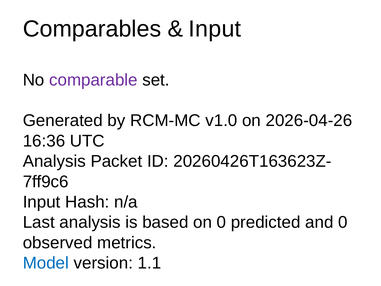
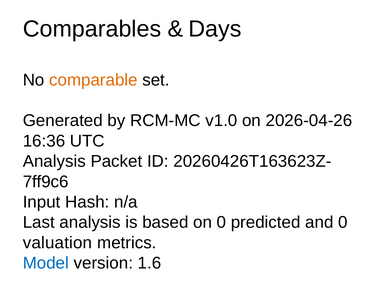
Input: Input -> Days (215, 29)
comparable colour: purple -> orange (93, 80)
observed: observed -> valuation (58, 242)
1.1: 1.1 -> 1.6 (149, 263)
